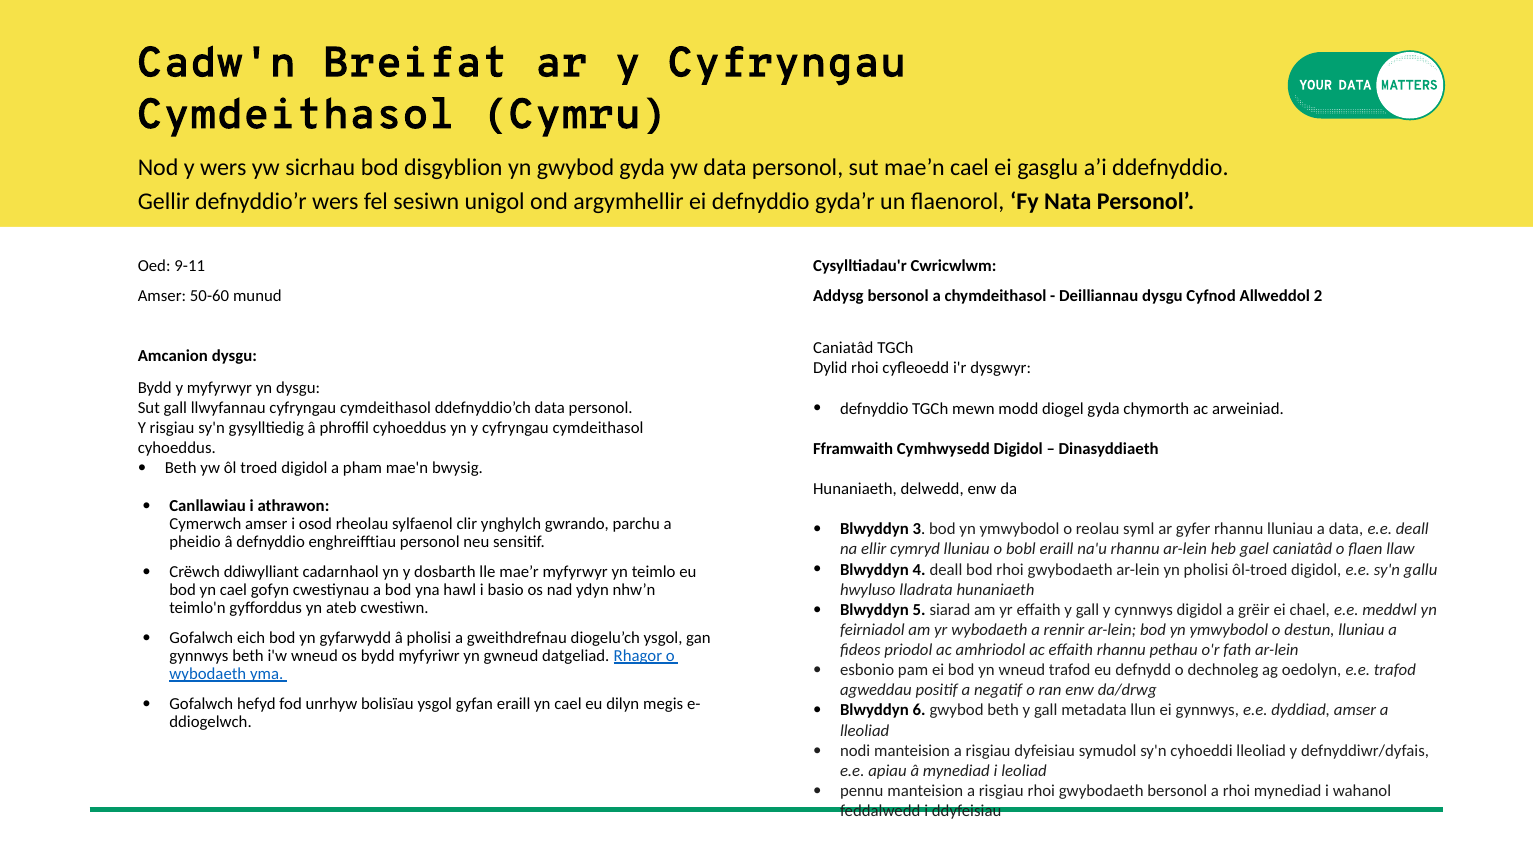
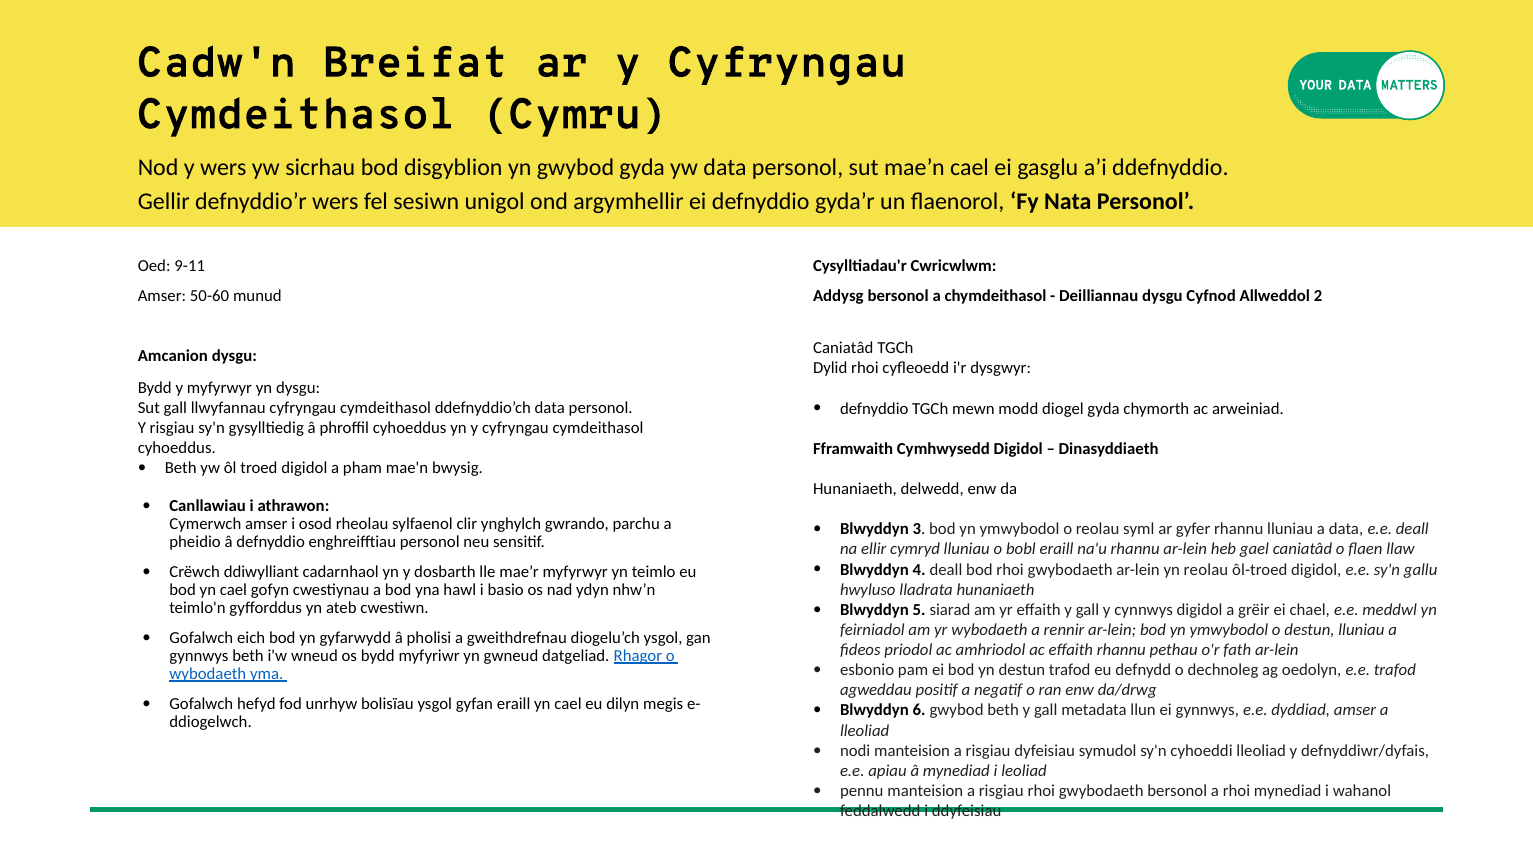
yn pholisi: pholisi -> reolau (1206, 570)
yn wneud: wneud -> destun (1022, 670)
